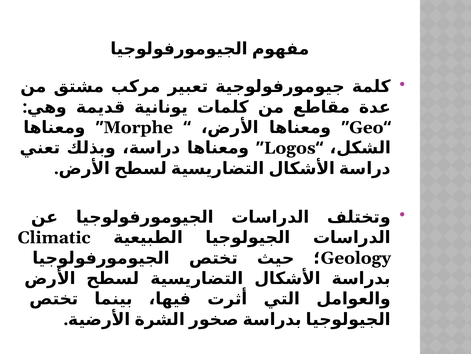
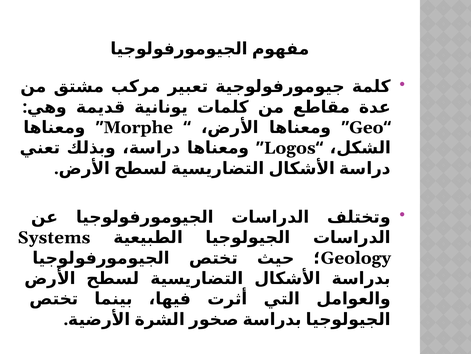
Climatic: Climatic -> Systems (54, 237)
